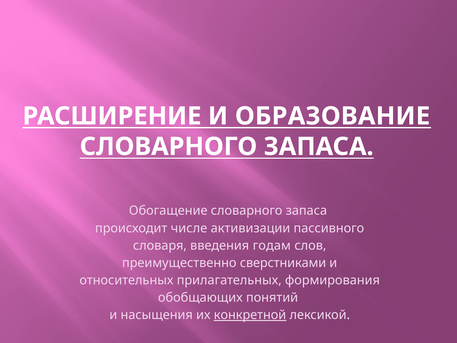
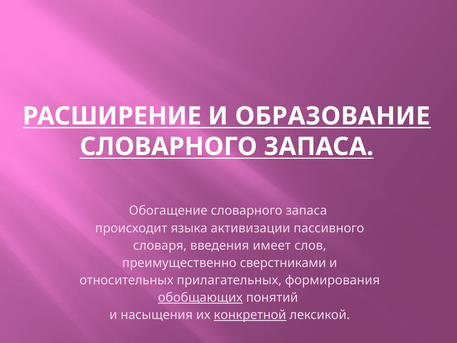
числе: числе -> языка (189, 228)
годам: годам -> имеет (272, 245)
обобщающих underline: none -> present (200, 297)
